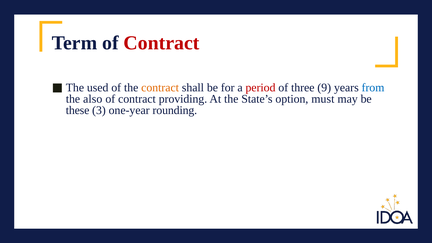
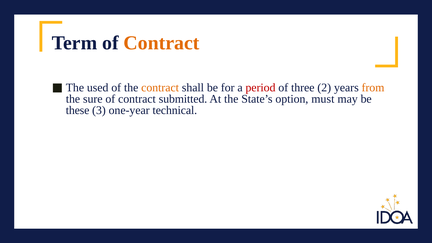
Contract colour: red -> orange (162, 43)
9: 9 -> 2 (324, 88)
from colour: blue -> orange (373, 88)
also: also -> sure (93, 99)
providing: providing -> submitted (183, 99)
rounding: rounding -> technical (175, 110)
